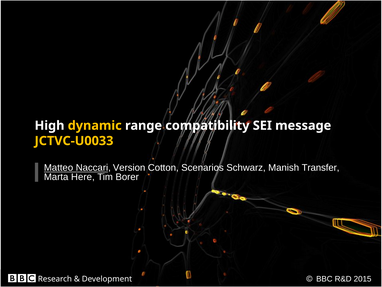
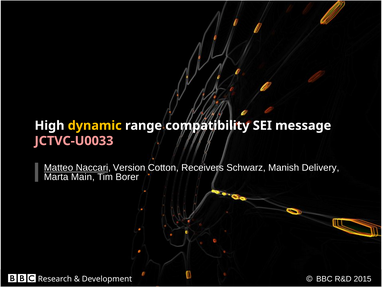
JCTVC-U0033 colour: yellow -> pink (74, 141)
Scenarios: Scenarios -> Receivers (203, 167)
Transfer: Transfer -> Delivery (320, 167)
Here: Here -> Main (83, 177)
